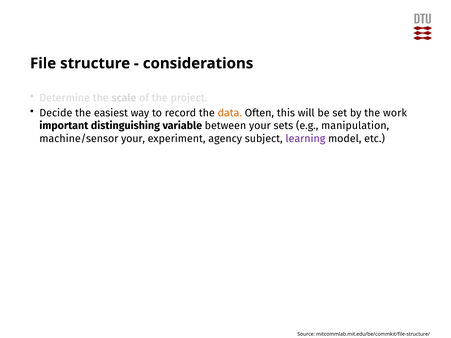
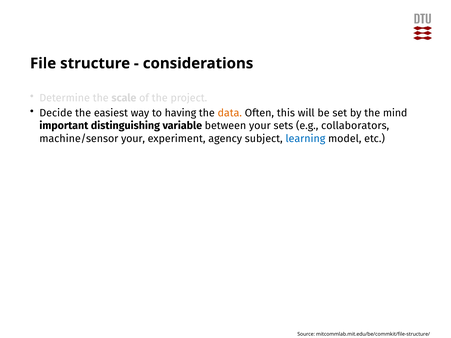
record: record -> having (180, 113)
work: work -> mind (395, 113)
manipulation: manipulation -> collaborators (355, 126)
learning colour: purple -> blue (305, 139)
